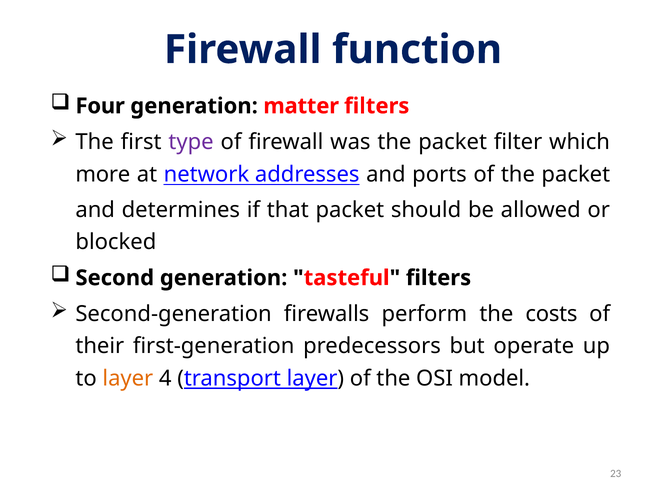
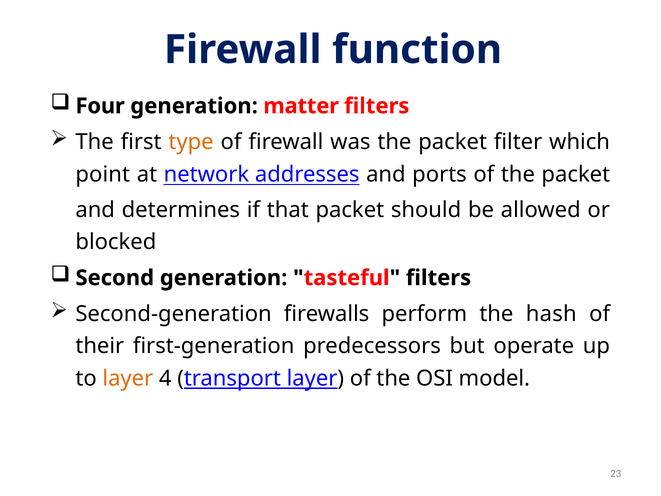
type colour: purple -> orange (191, 142)
more: more -> point (103, 175)
costs: costs -> hash (551, 314)
